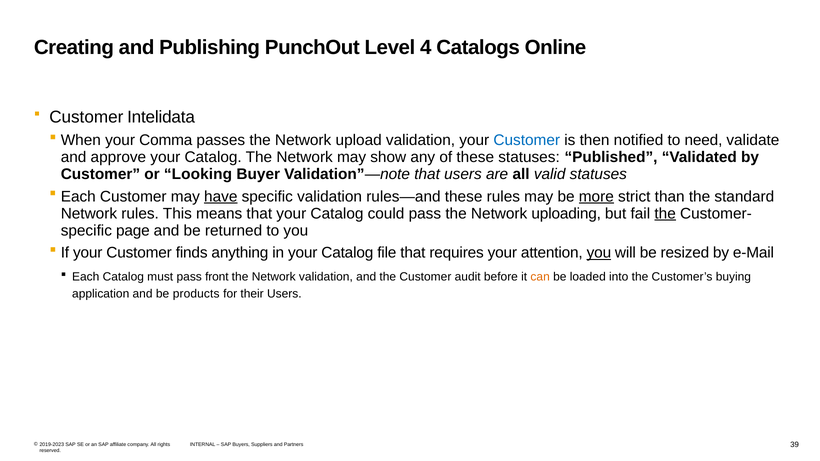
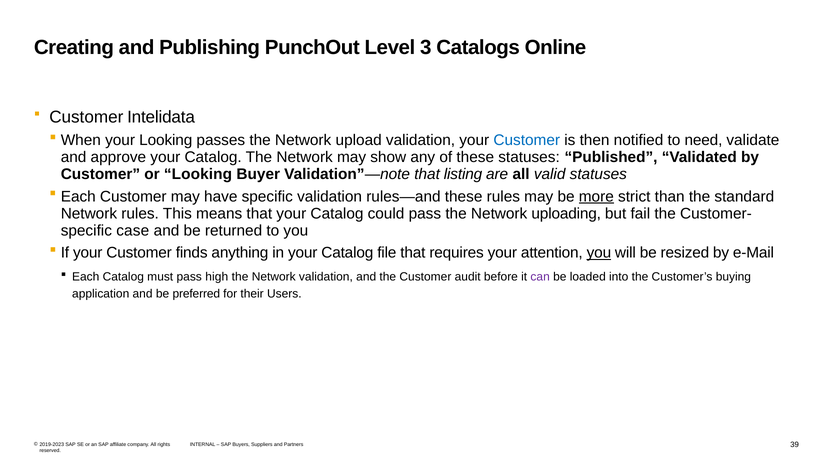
4: 4 -> 3 (426, 48)
your Comma: Comma -> Looking (166, 140)
that users: users -> listing (463, 174)
have underline: present -> none (221, 196)
the underline: present -> none (665, 214)
page: page -> case (133, 231)
front: front -> high (217, 277)
can colour: orange -> purple (540, 277)
products: products -> preferred (196, 294)
